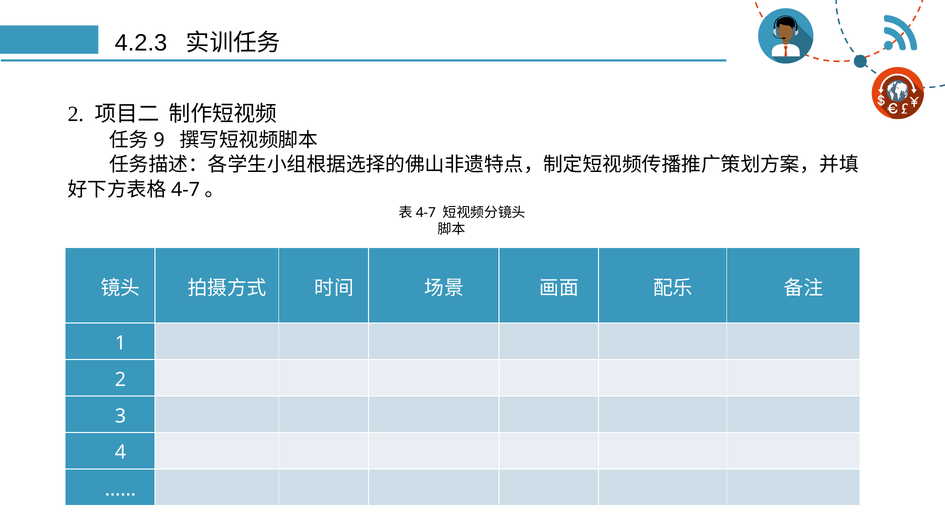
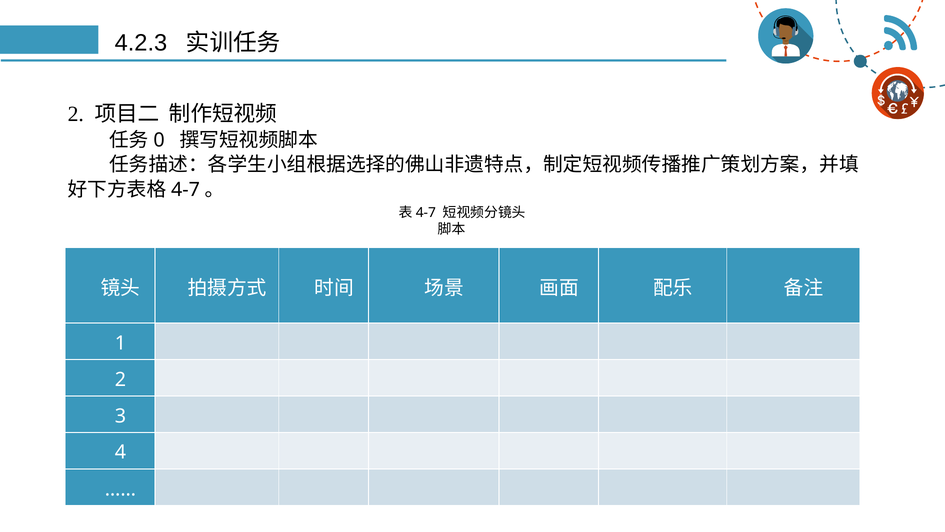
9: 9 -> 0 (159, 140)
